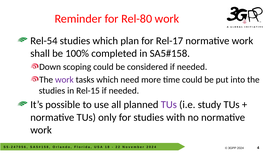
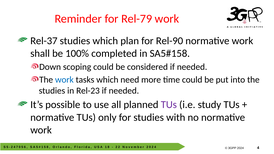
Rel-80: Rel-80 -> Rel-79 (137, 19)
Rel-54: Rel-54 -> Rel-37 (44, 41)
Rel-17: Rel-17 -> Rel-90 (170, 41)
work colour: purple -> blue (64, 80)
Rel-15: Rel-15 -> Rel-23 (88, 91)
